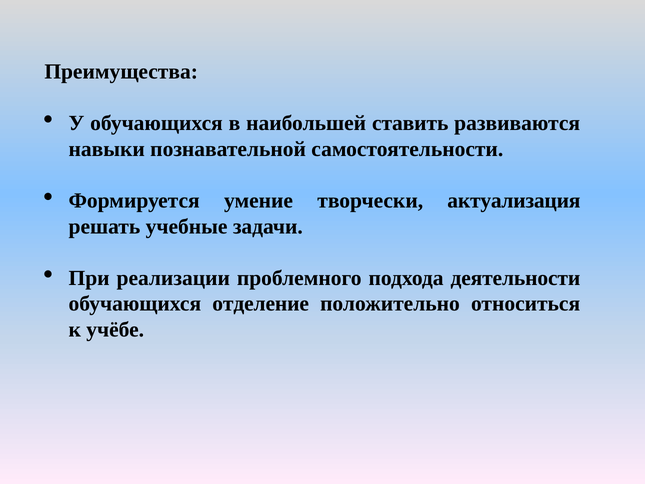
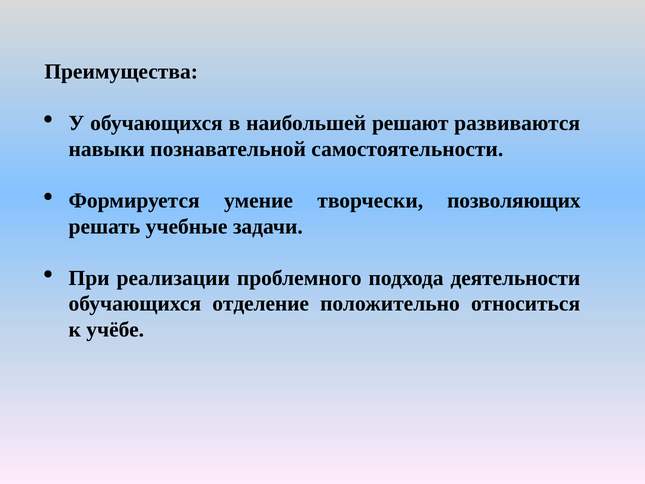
ставить: ставить -> решают (410, 123)
актуализация: актуализация -> позволяющих (514, 200)
